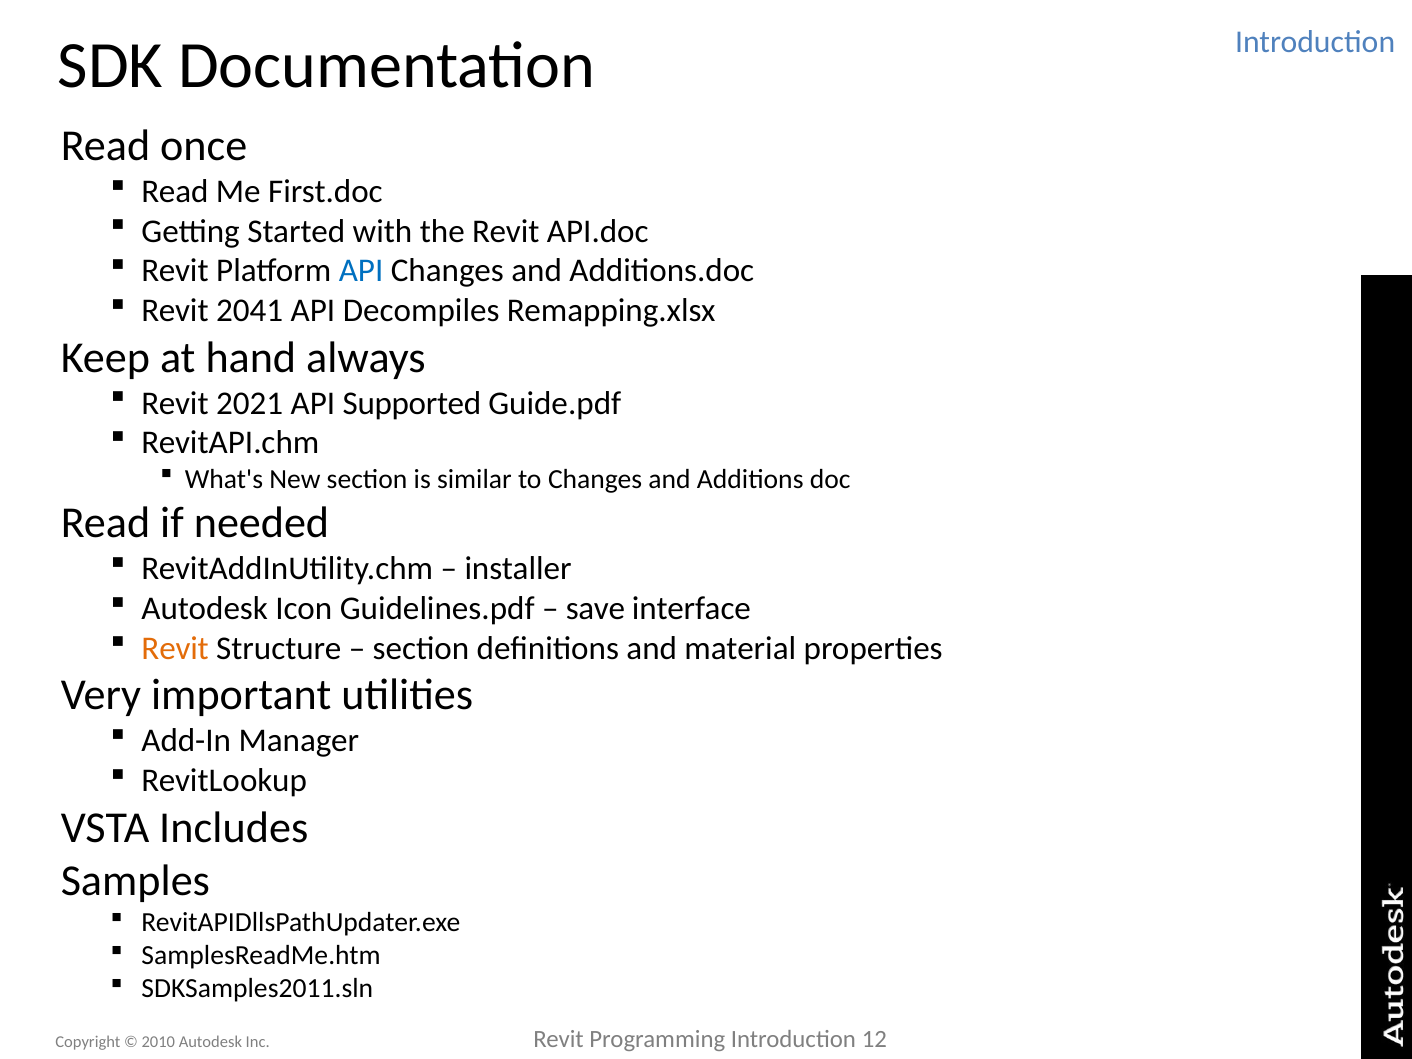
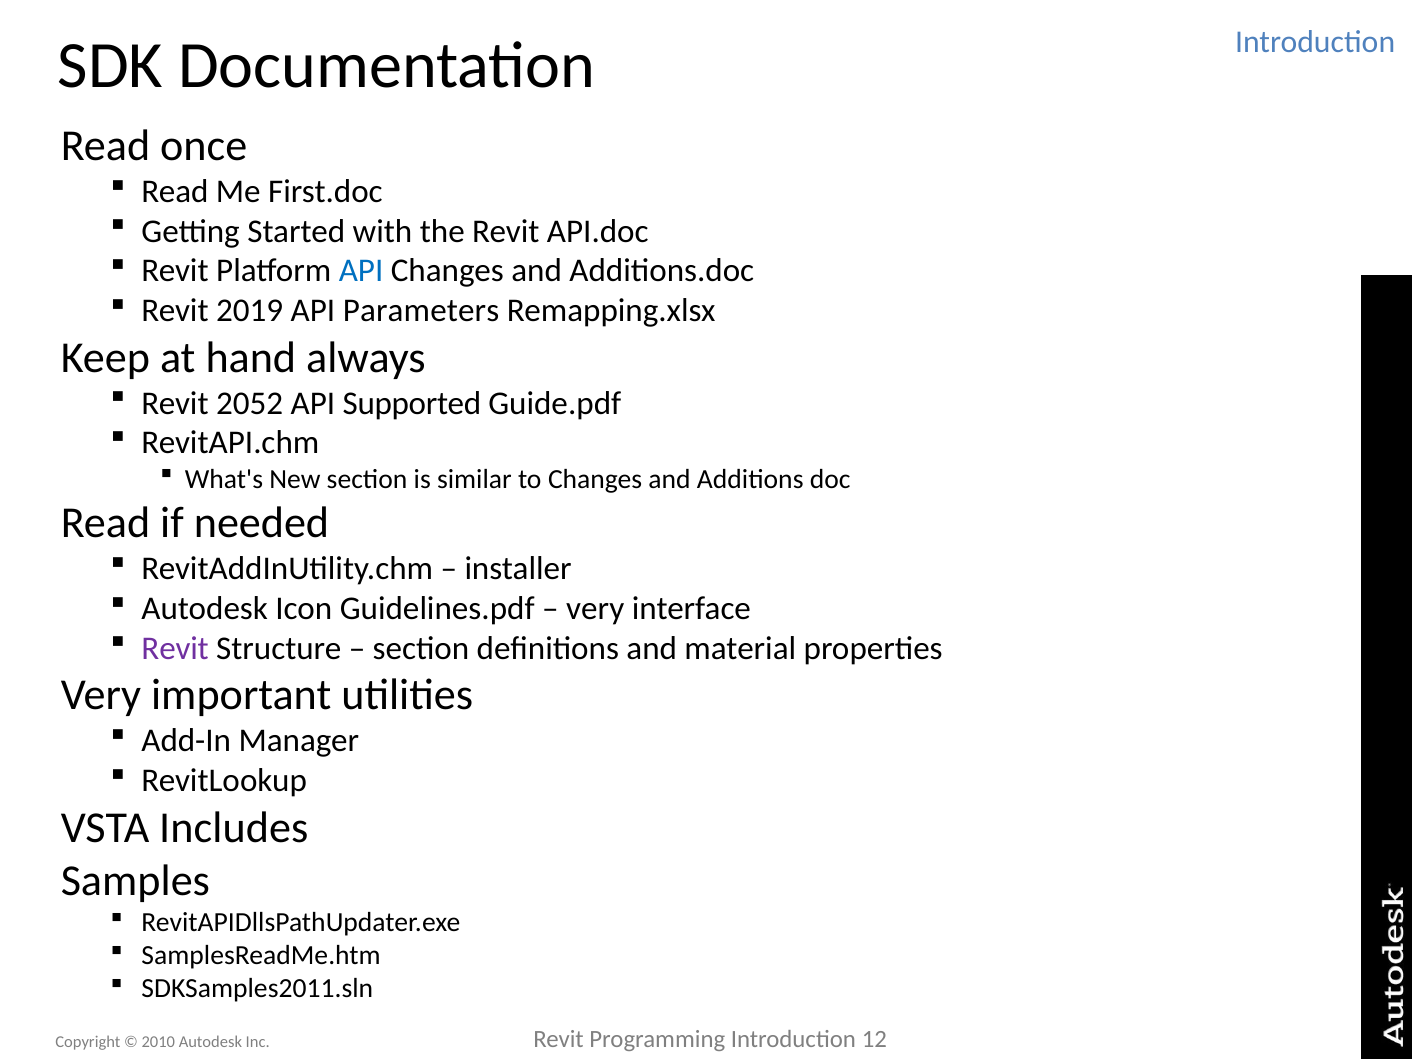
2041: 2041 -> 2019 (250, 311)
Decompiles: Decompiles -> Parameters (421, 311)
2021: 2021 -> 2052 (250, 404)
save: save -> very (595, 609)
Revit colour: orange -> purple (175, 648)
